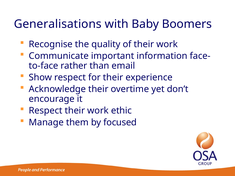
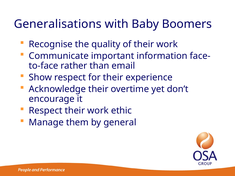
focused: focused -> general (120, 123)
